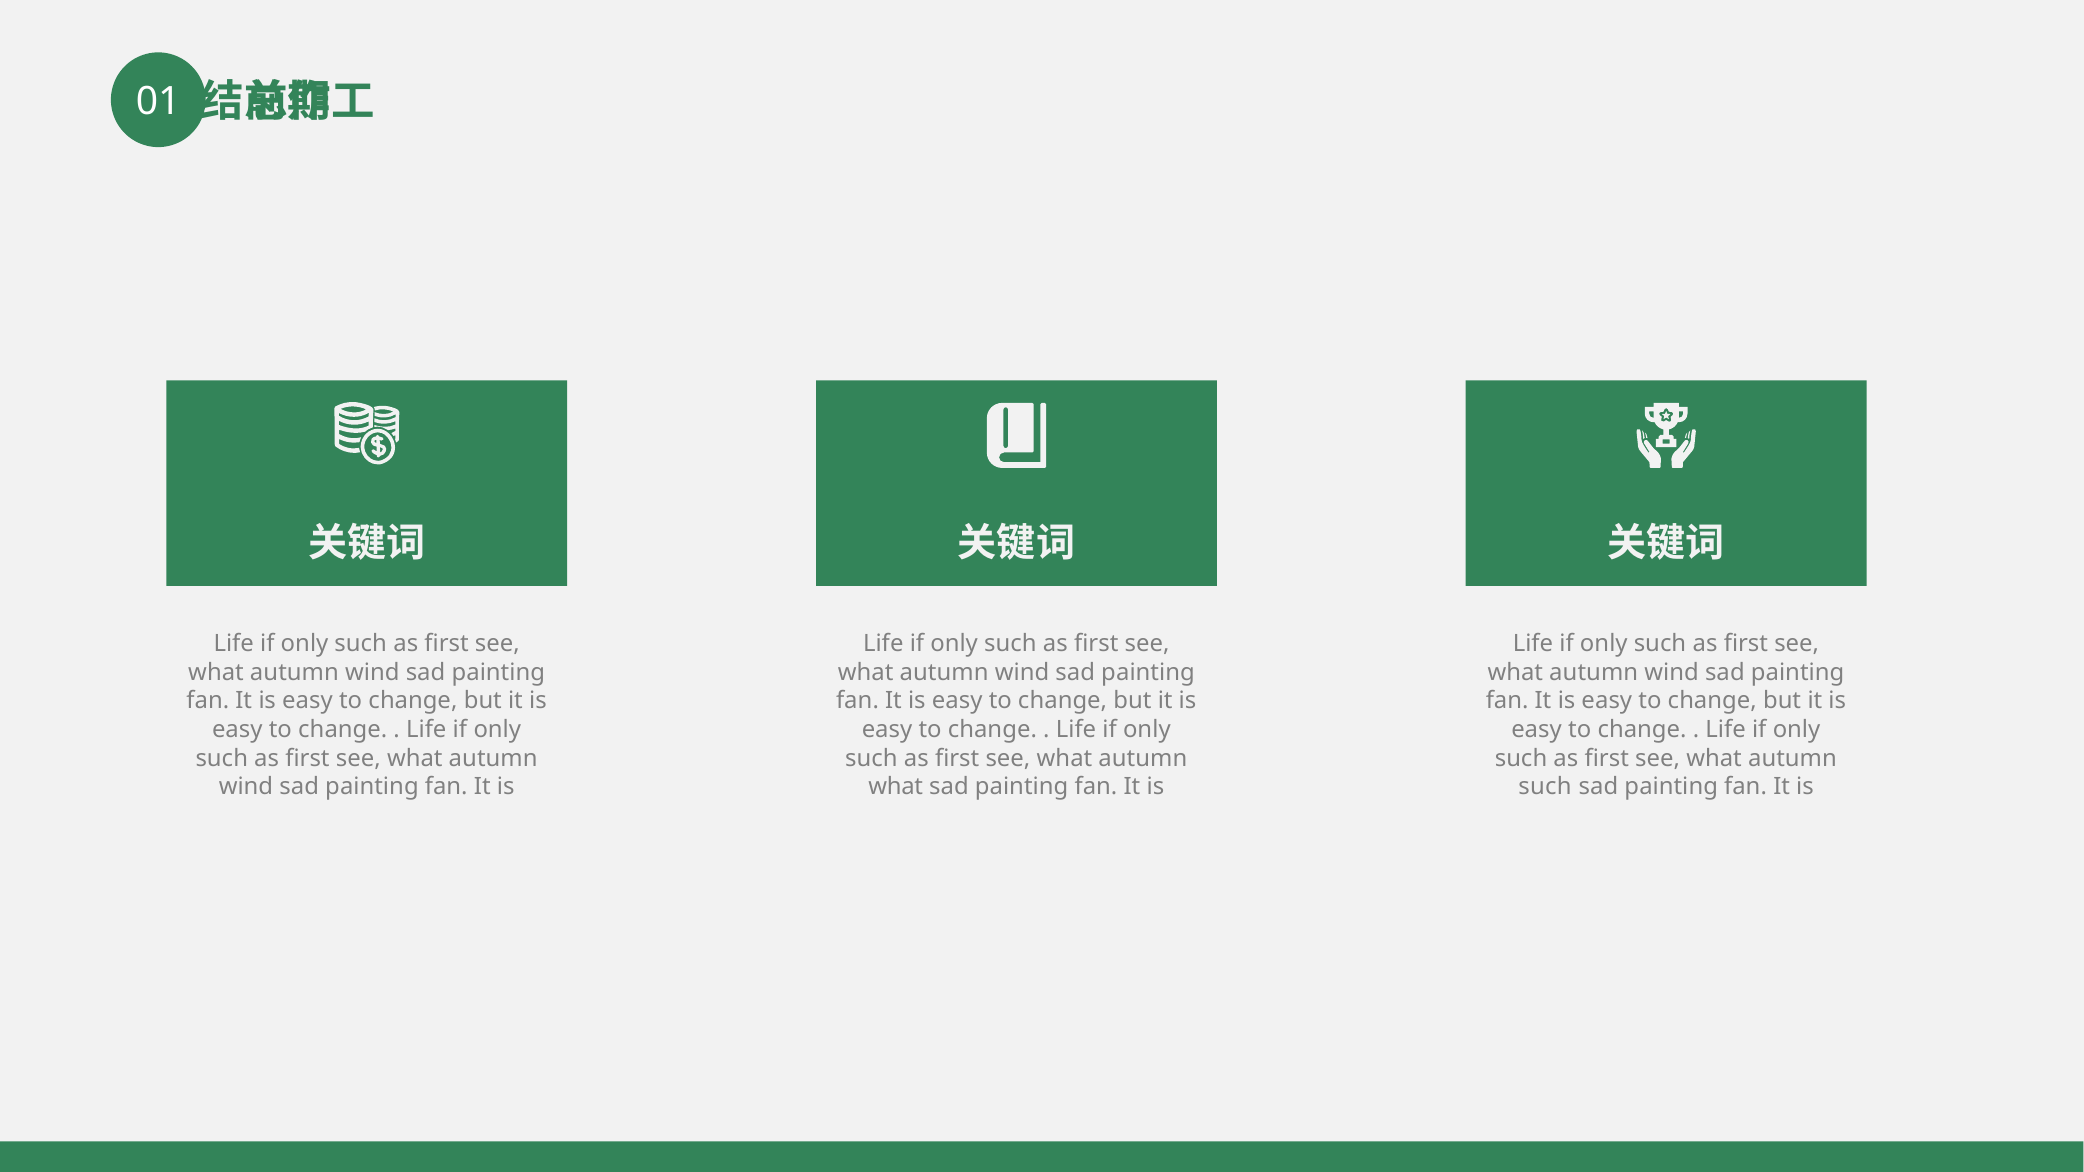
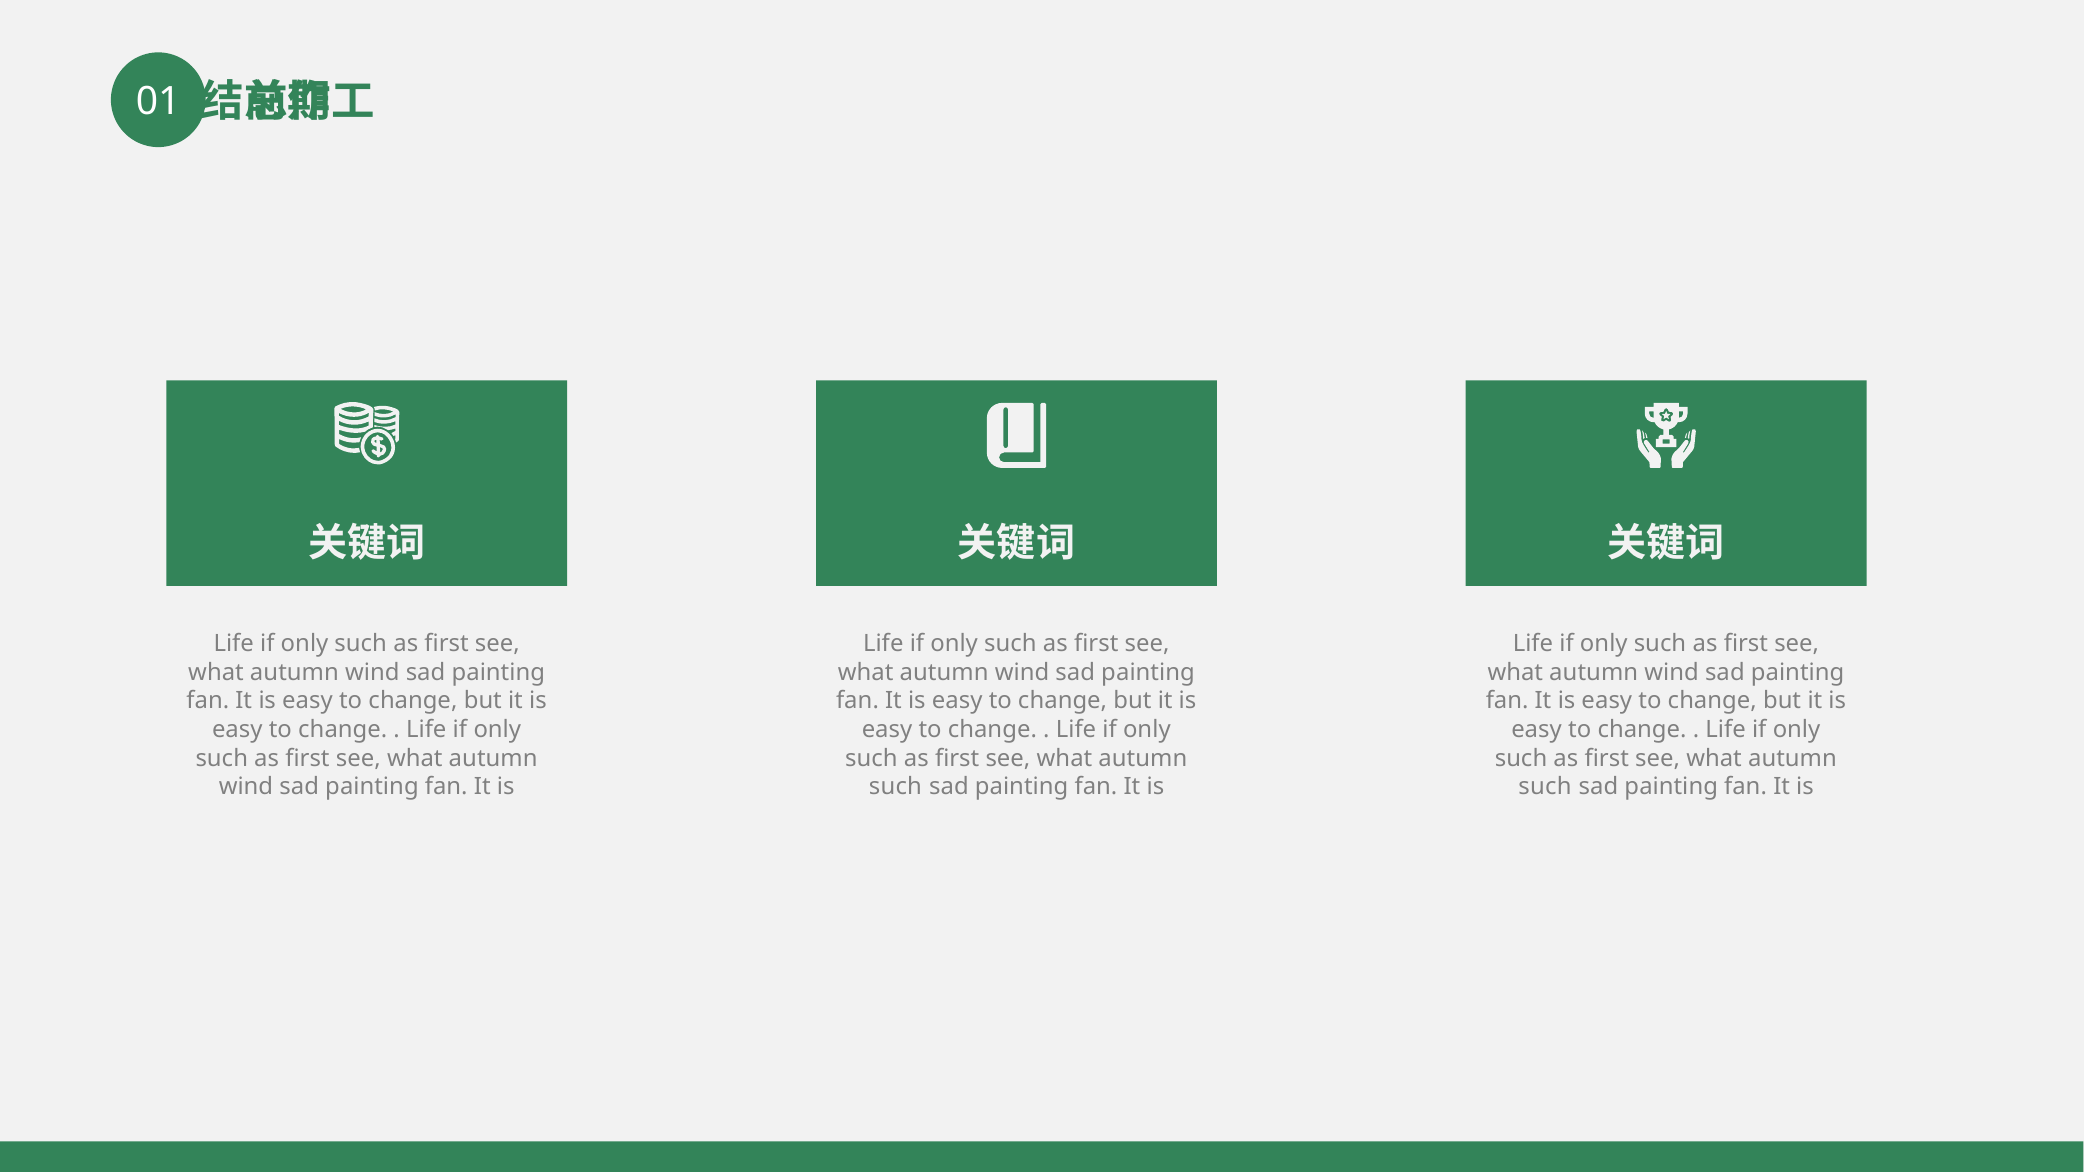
what: what -> such (895, 787)
